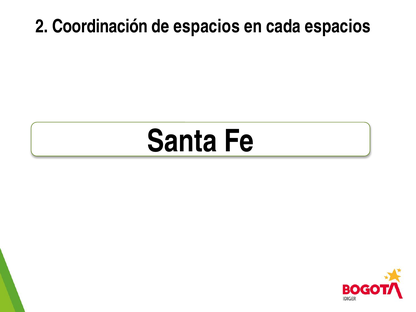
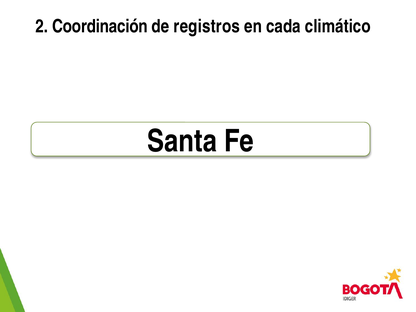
de espacios: espacios -> registros (207, 26)
cada espacios: espacios -> climático (338, 26)
